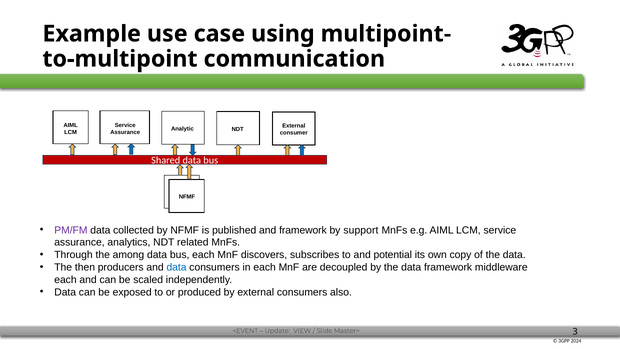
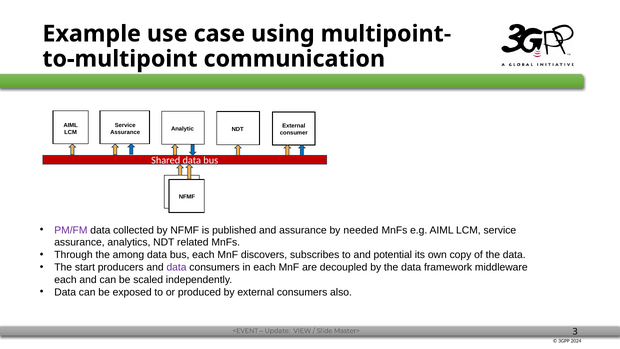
and framework: framework -> assurance (303, 230)
support: support -> needed (361, 230)
then: then -> start (85, 267)
data colour: blue -> purple (177, 267)
